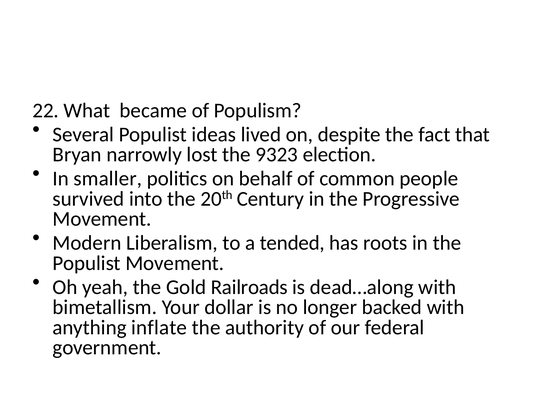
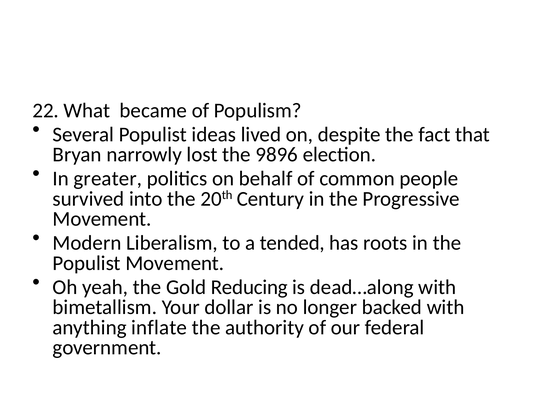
9323: 9323 -> 9896 (277, 155)
smaller: smaller -> greater (108, 179)
Railroads: Railroads -> Reducing (249, 287)
